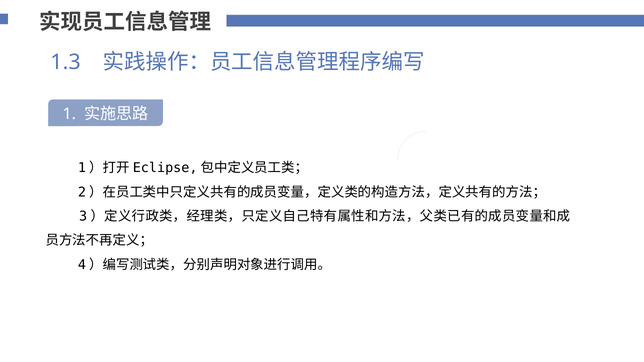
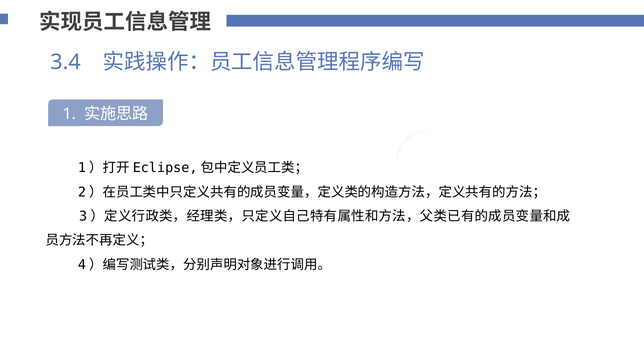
1.3: 1.3 -> 3.4 (66, 62)
